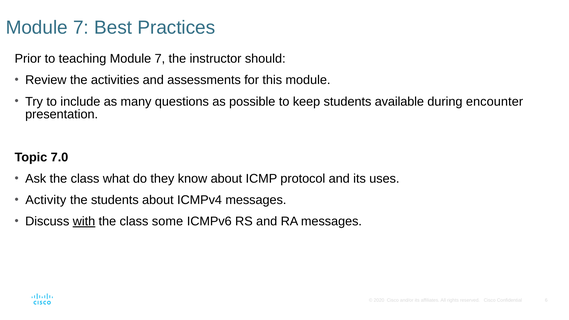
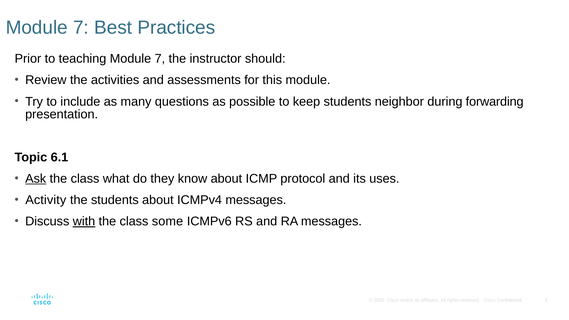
available: available -> neighbor (399, 102)
encounter: encounter -> forwarding (495, 102)
7.0: 7.0 -> 6.1 (60, 157)
Ask underline: none -> present (36, 179)
